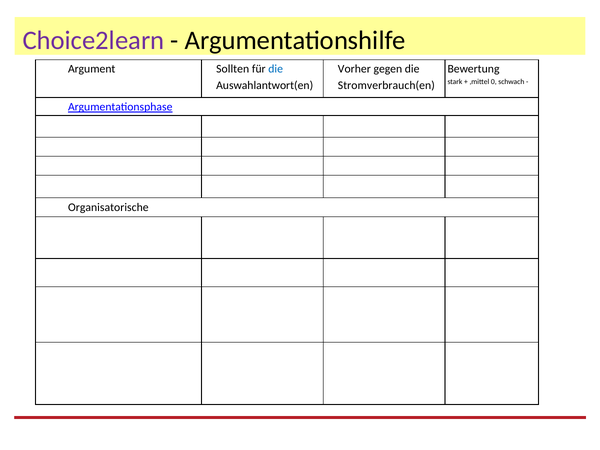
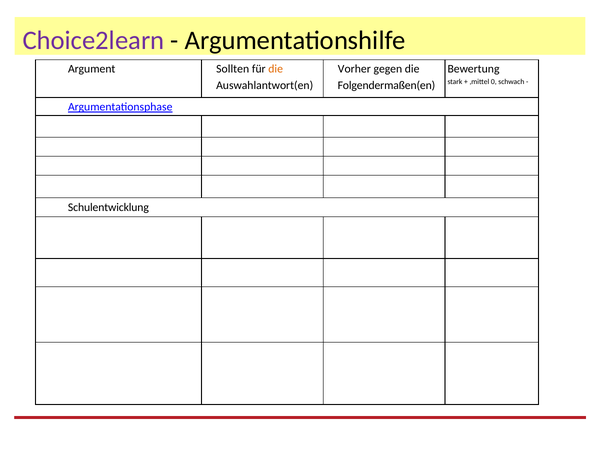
die colour: blue -> orange (276, 69)
Stromverbrauch(en: Stromverbrauch(en -> Folgendermaßen(en (386, 85)
Organisatorische: Organisatorische -> Schulentwicklung (108, 207)
